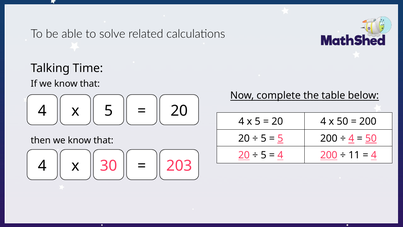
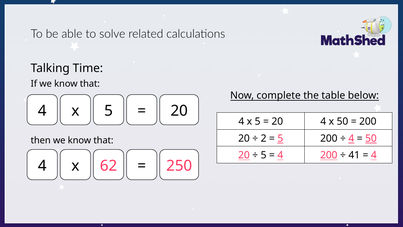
5: 5 -> 2 (264, 138)
11: 11 -> 41 (354, 155)
30: 30 -> 62 (109, 165)
203: 203 -> 250 (179, 165)
